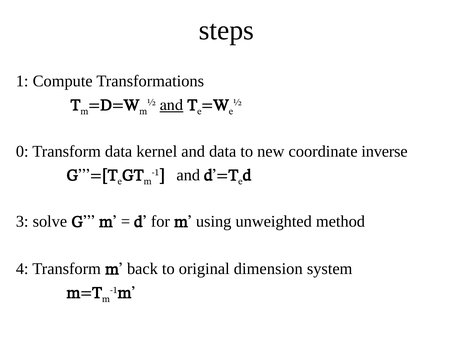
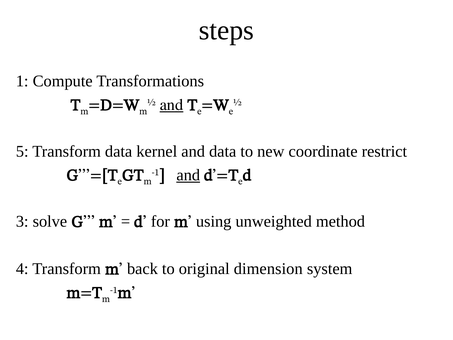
0: 0 -> 5 (22, 151)
inverse: inverse -> restrict (384, 151)
and underline: none -> present (188, 175)
